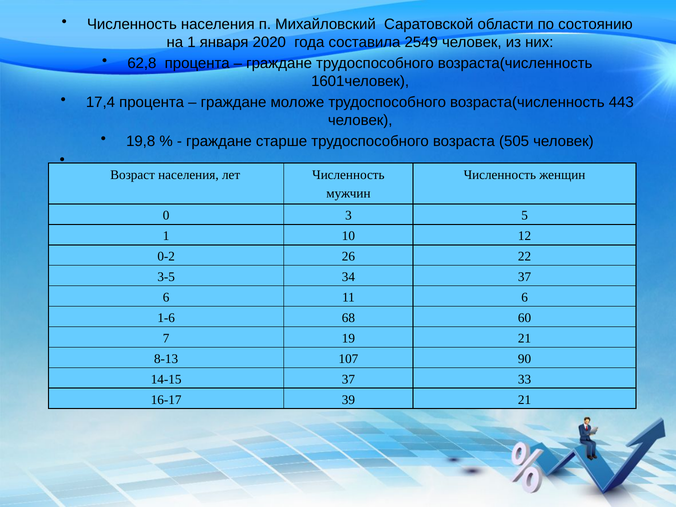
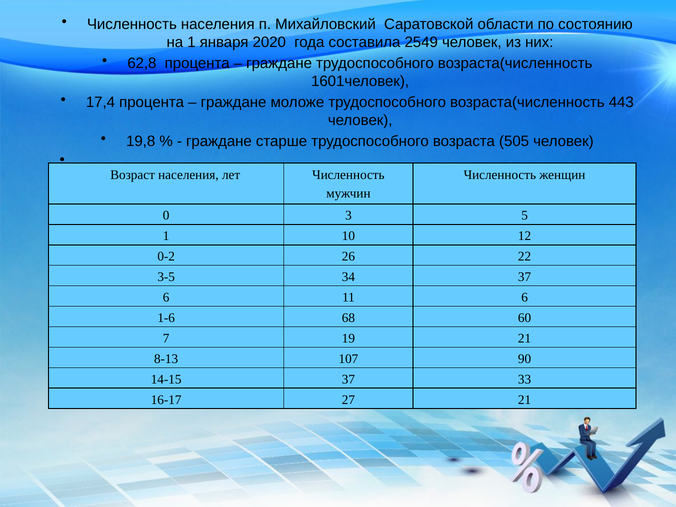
39: 39 -> 27 (348, 400)
